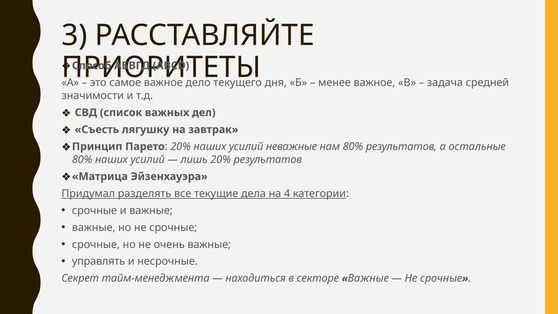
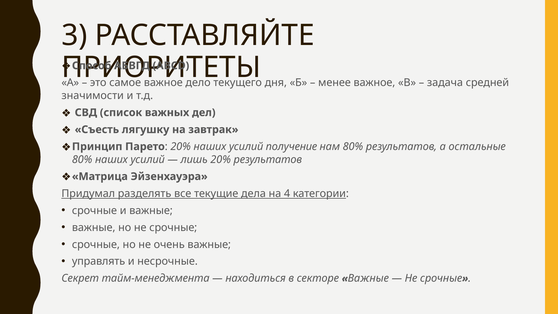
неважные: неважные -> получение (292, 146)
